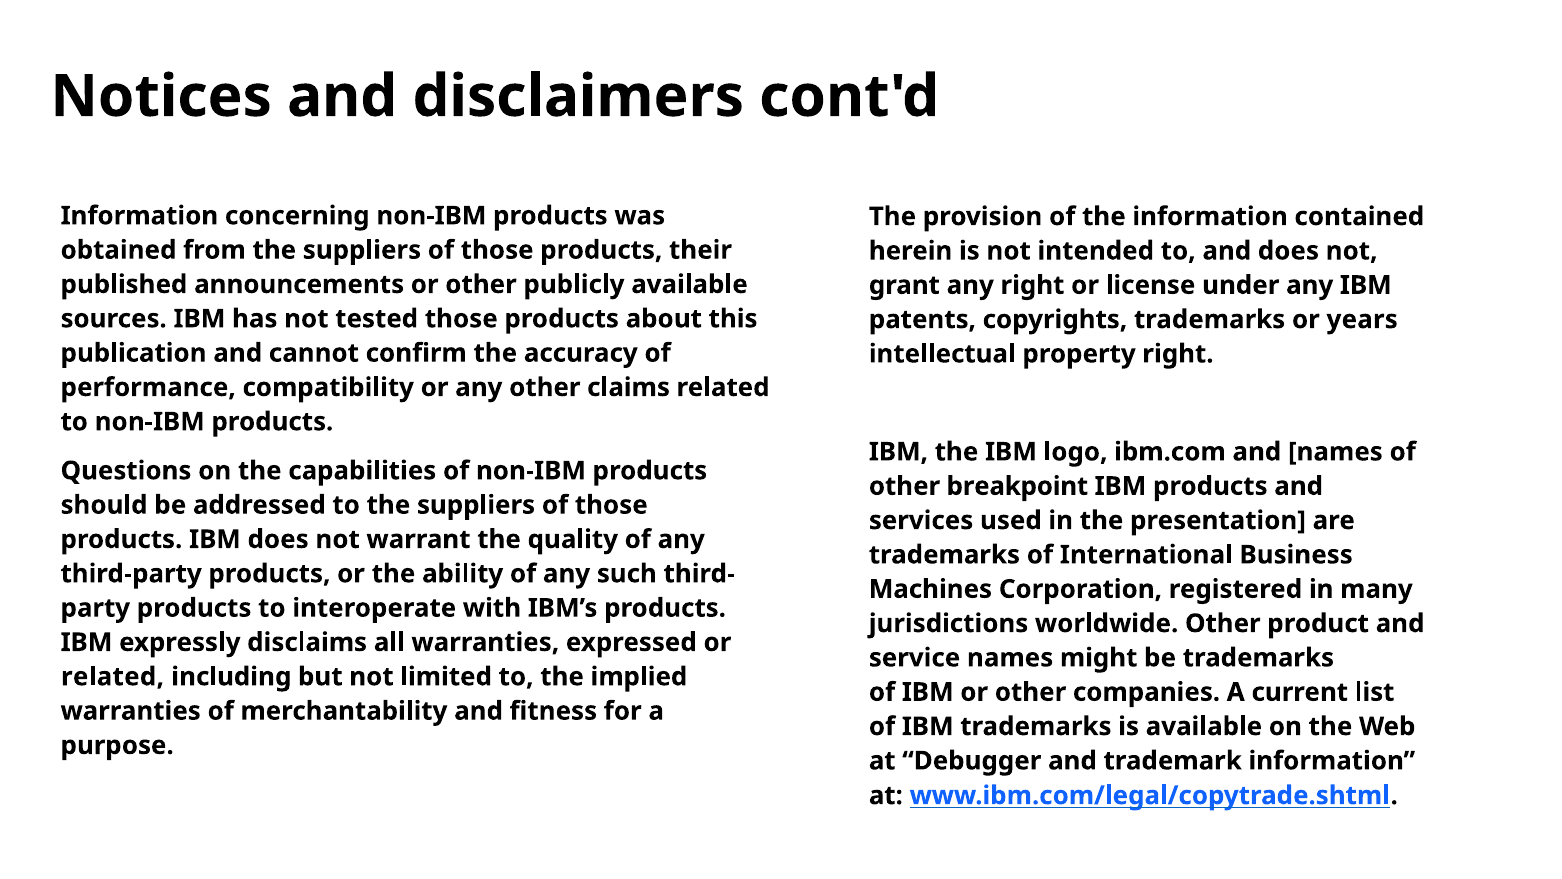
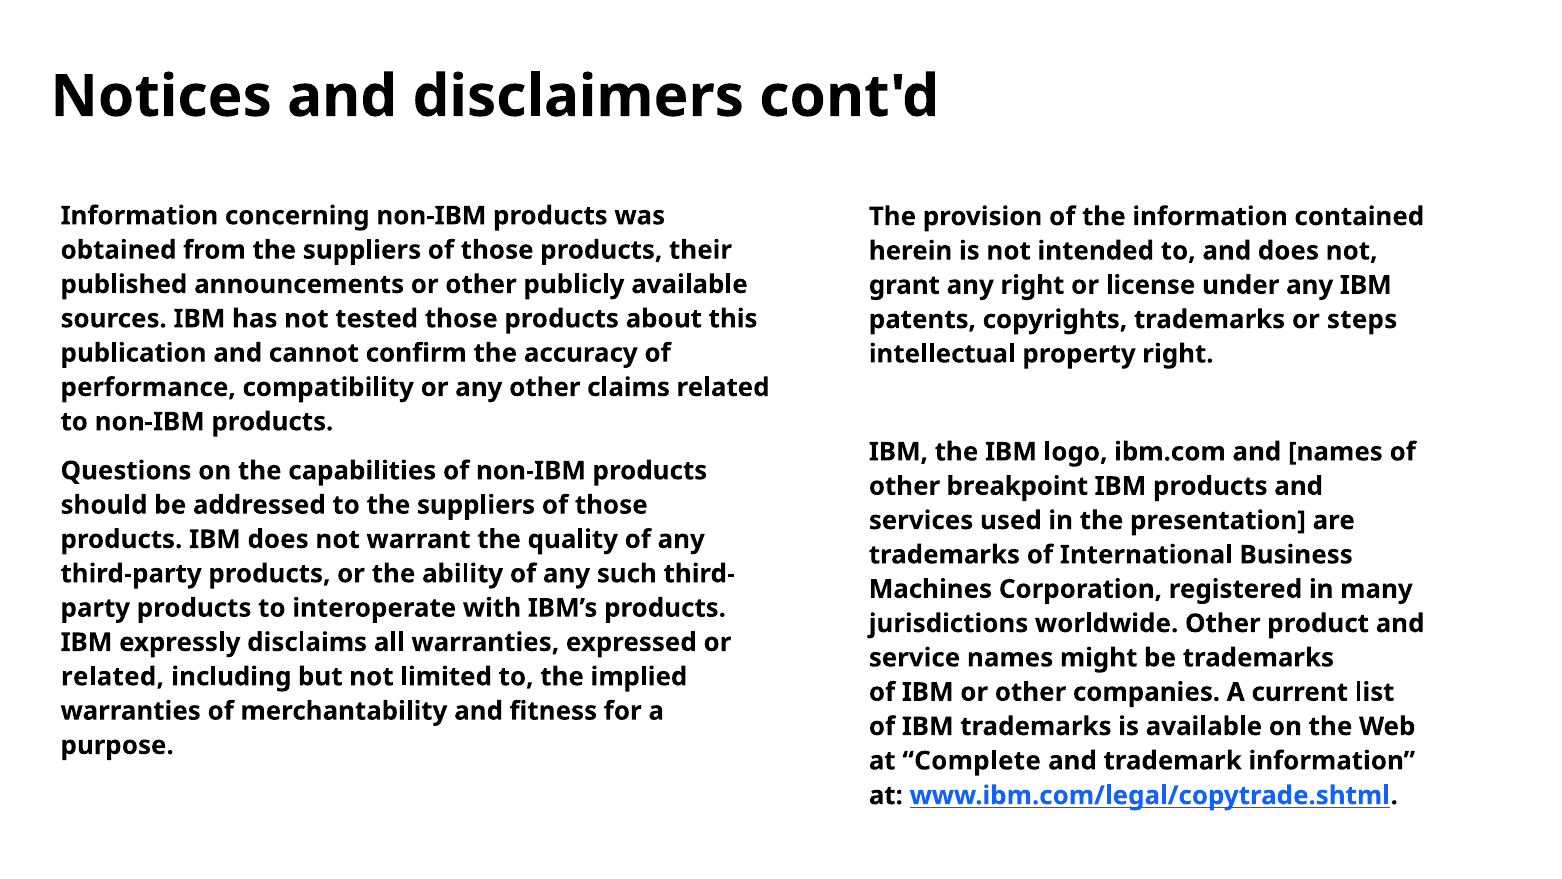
years: years -> steps (1362, 319)
Debugger: Debugger -> Complete (972, 761)
